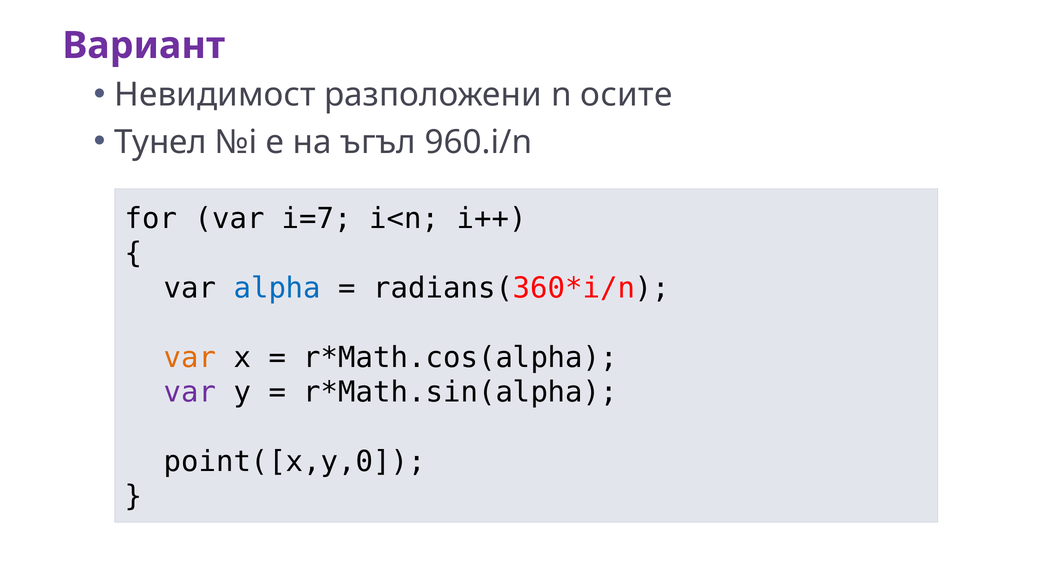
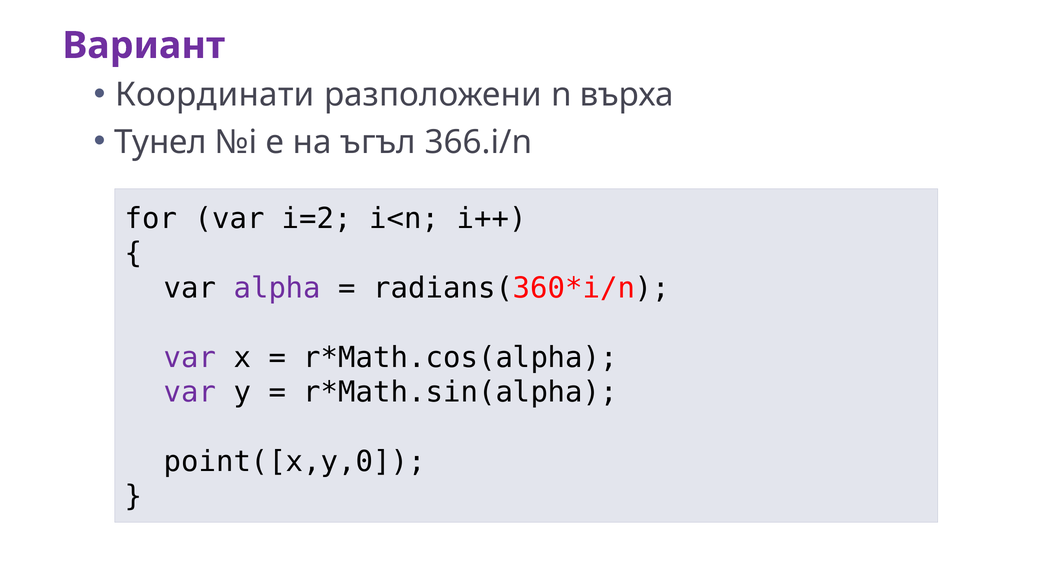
Невидимост: Невидимост -> Координати (215, 95)
осите: осите -> върха (627, 95)
960.i/n: 960.i/n -> 366.i/n (479, 142)
i=7: i=7 -> i=2 (317, 219)
alpha colour: blue -> purple (277, 288)
var colour: orange -> purple (190, 358)
